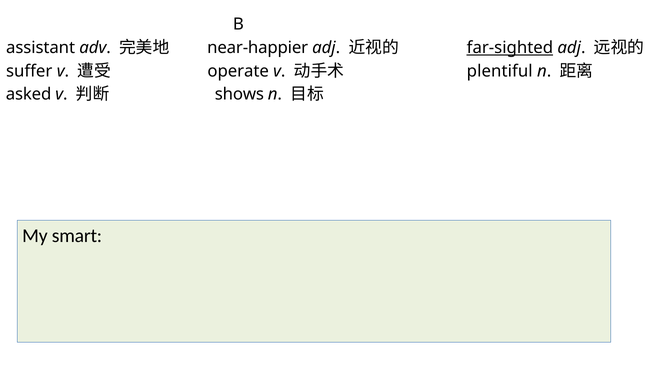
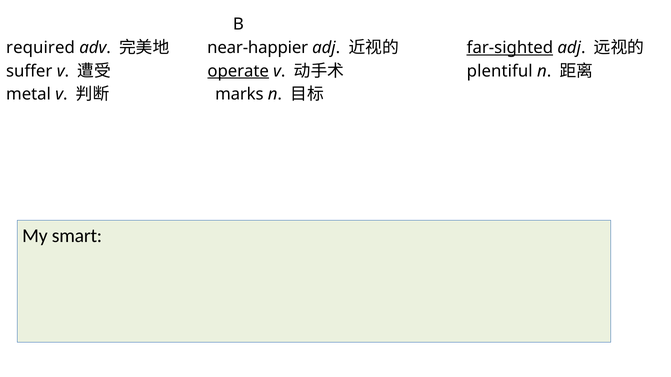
assistant: assistant -> required (41, 48)
operate underline: none -> present (238, 71)
asked: asked -> metal (29, 95)
shows: shows -> marks (239, 95)
